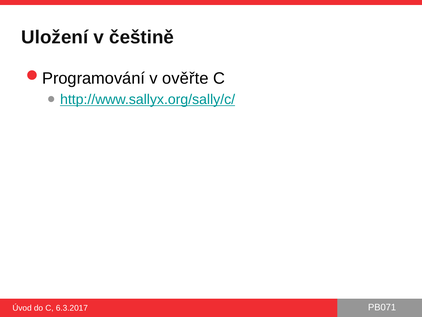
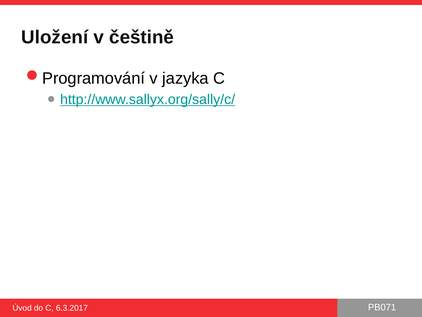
ověřte: ověřte -> jazyka (186, 78)
